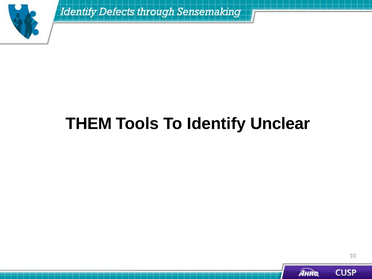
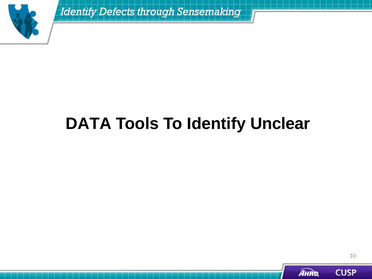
THEM: THEM -> DATA (89, 124)
